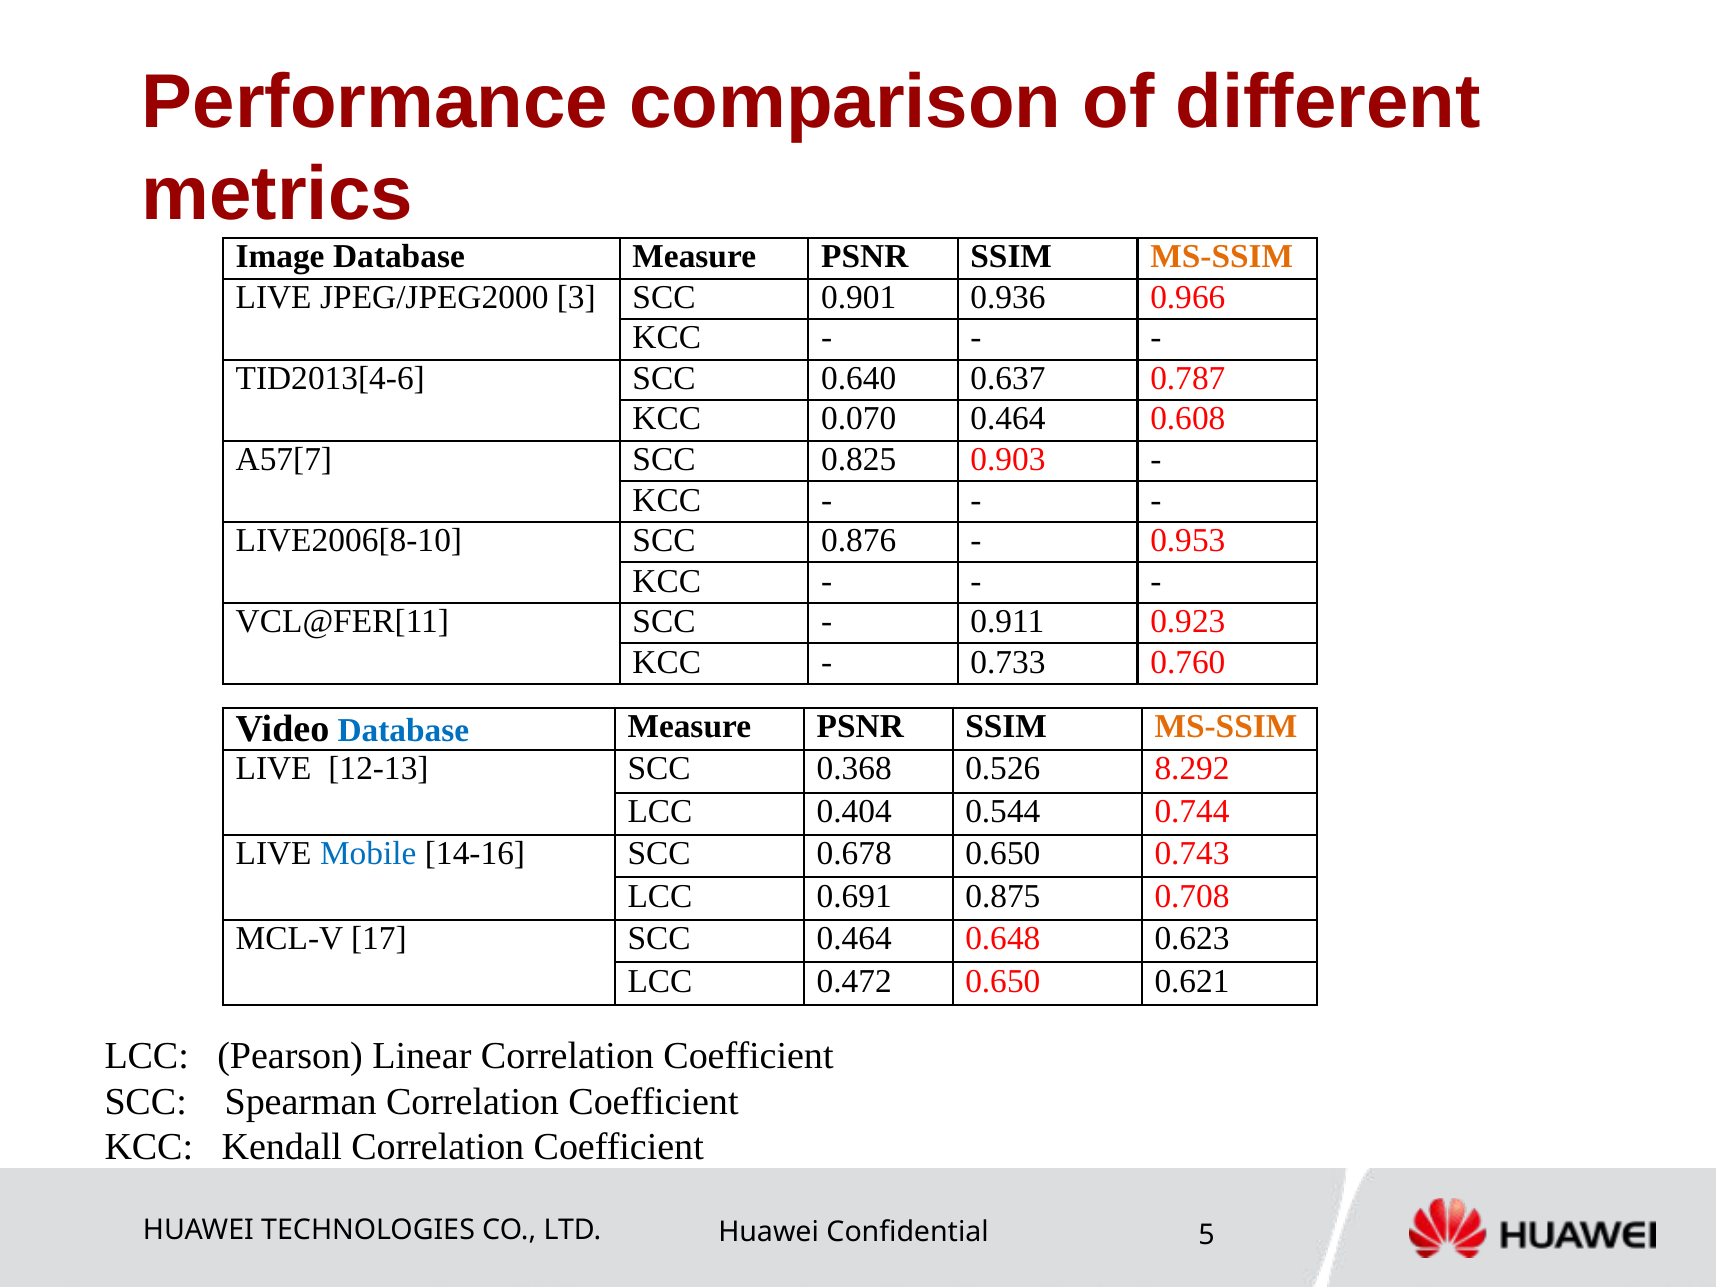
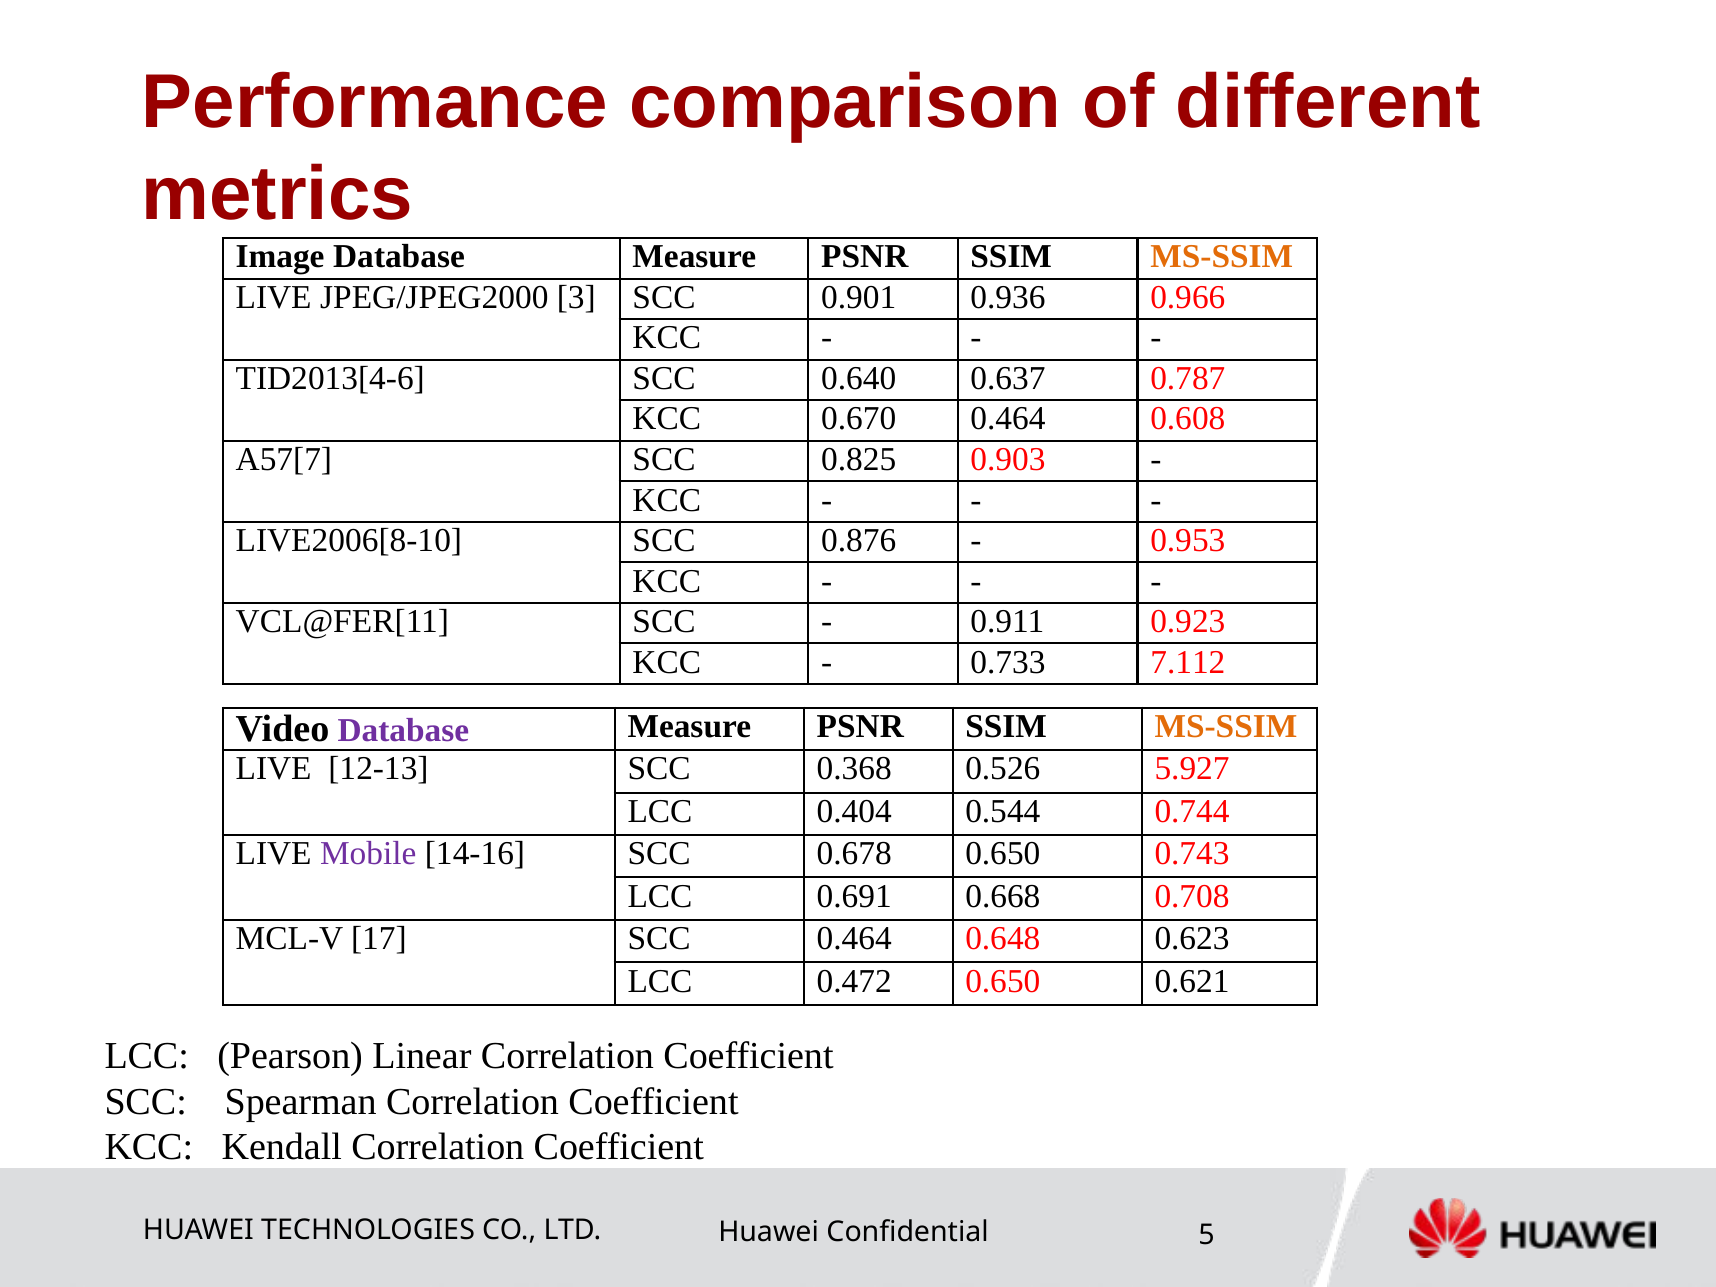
0.070: 0.070 -> 0.670 (859, 419)
0.760: 0.760 -> 7.112 (1188, 662)
Database colour: blue -> purple (403, 731)
8.292: 8.292 -> 5.927 (1192, 769)
Mobile colour: blue -> purple (368, 854)
0.875: 0.875 -> 0.668 (1003, 896)
